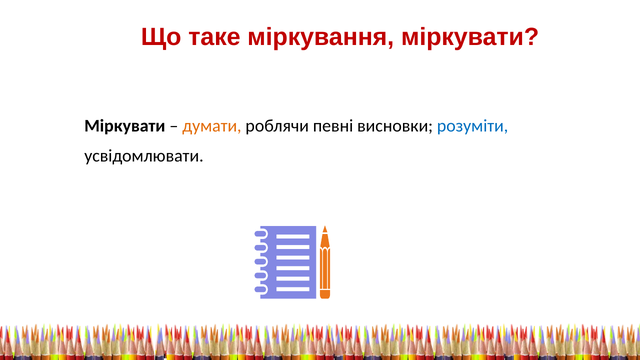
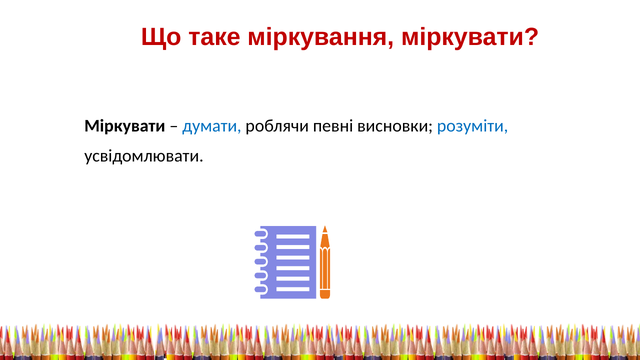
думати colour: orange -> blue (212, 126)
